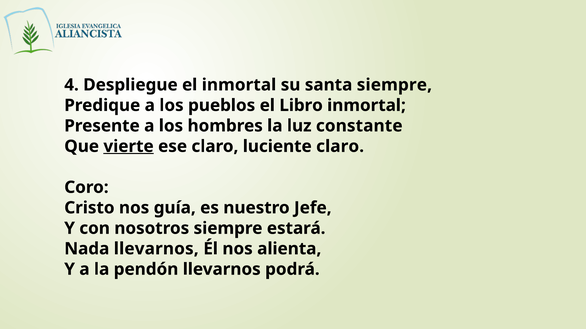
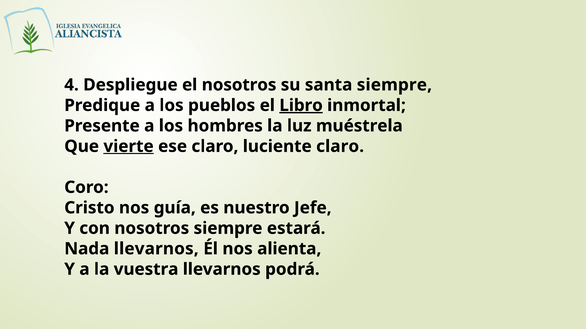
el inmortal: inmortal -> nosotros (239, 85)
Libro underline: none -> present (301, 106)
constante: constante -> muéstrela (359, 126)
pendón: pendón -> vuestra (146, 270)
